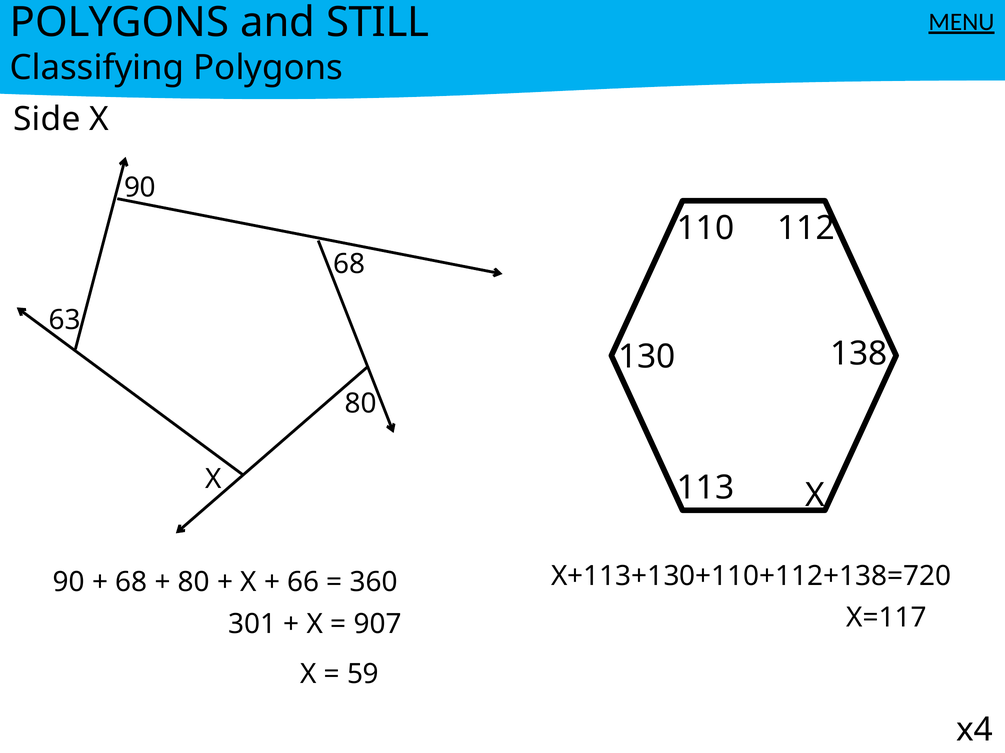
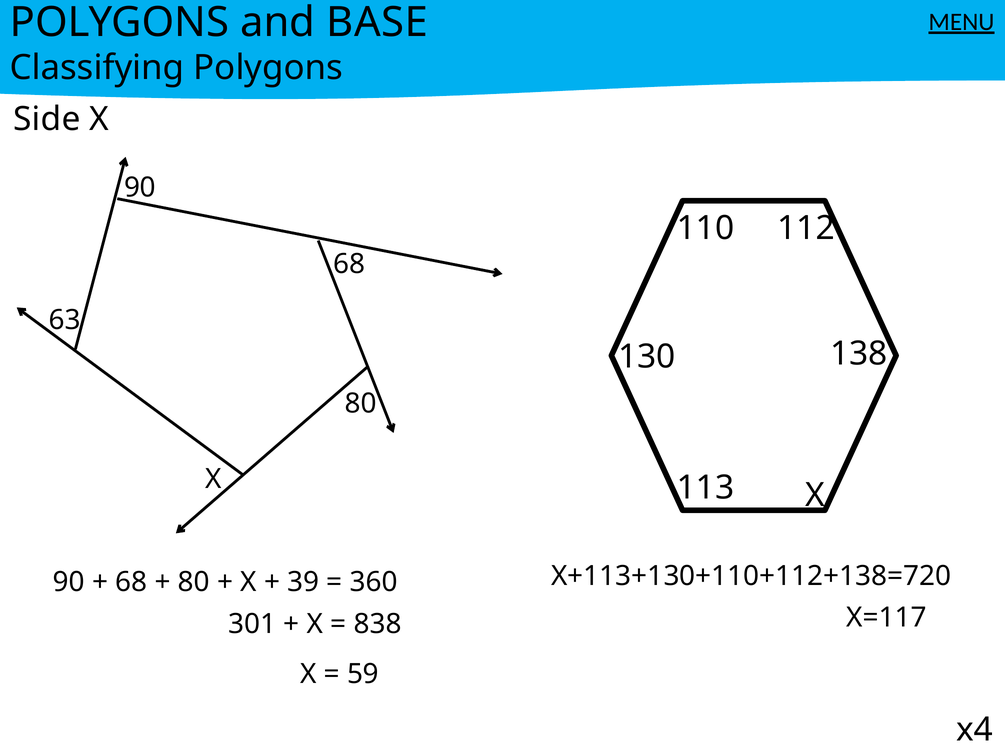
STILL: STILL -> BASE (377, 22)
66: 66 -> 39 (303, 583)
907: 907 -> 838 (378, 625)
